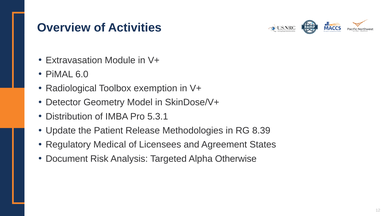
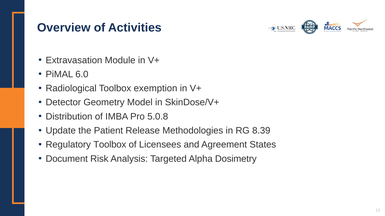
5.3.1: 5.3.1 -> 5.0.8 (158, 117)
Regulatory Medical: Medical -> Toolbox (110, 145)
Otherwise: Otherwise -> Dosimetry (236, 159)
